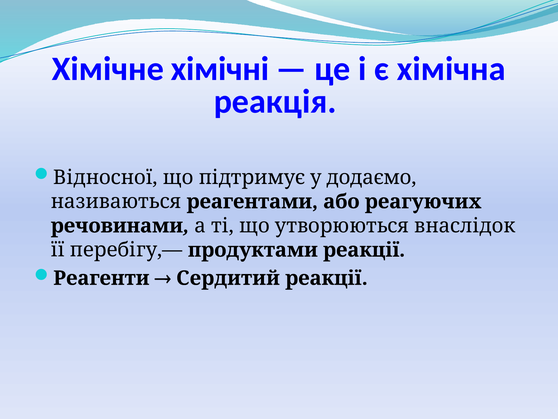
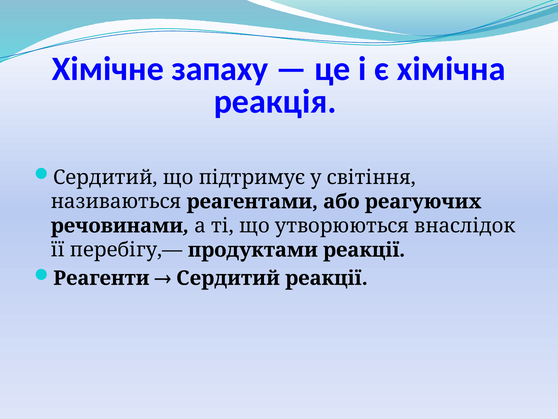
хімічні: хімічні -> запаху (220, 69)
Відносної: Відносної -> Сердитий (105, 177)
додаємо: додаємо -> світіння (371, 177)
